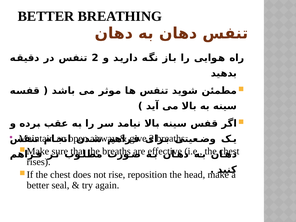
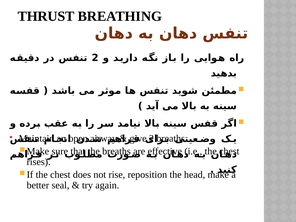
BETTER: BETTER -> THRUST (46, 16)
